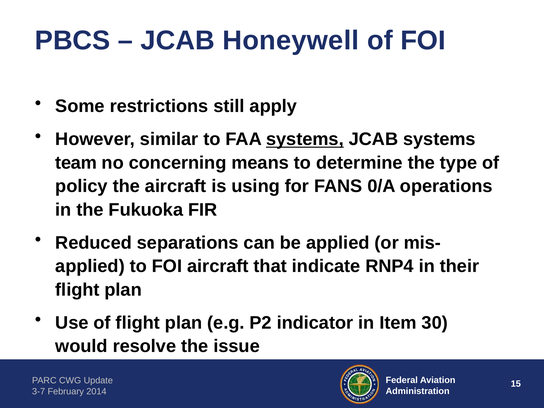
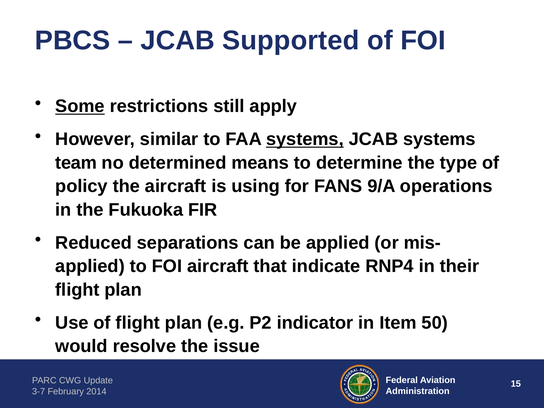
Honeywell: Honeywell -> Supported (291, 40)
Some underline: none -> present (80, 106)
concerning: concerning -> determined (178, 163)
0/A: 0/A -> 9/A (382, 186)
30: 30 -> 50 (435, 323)
